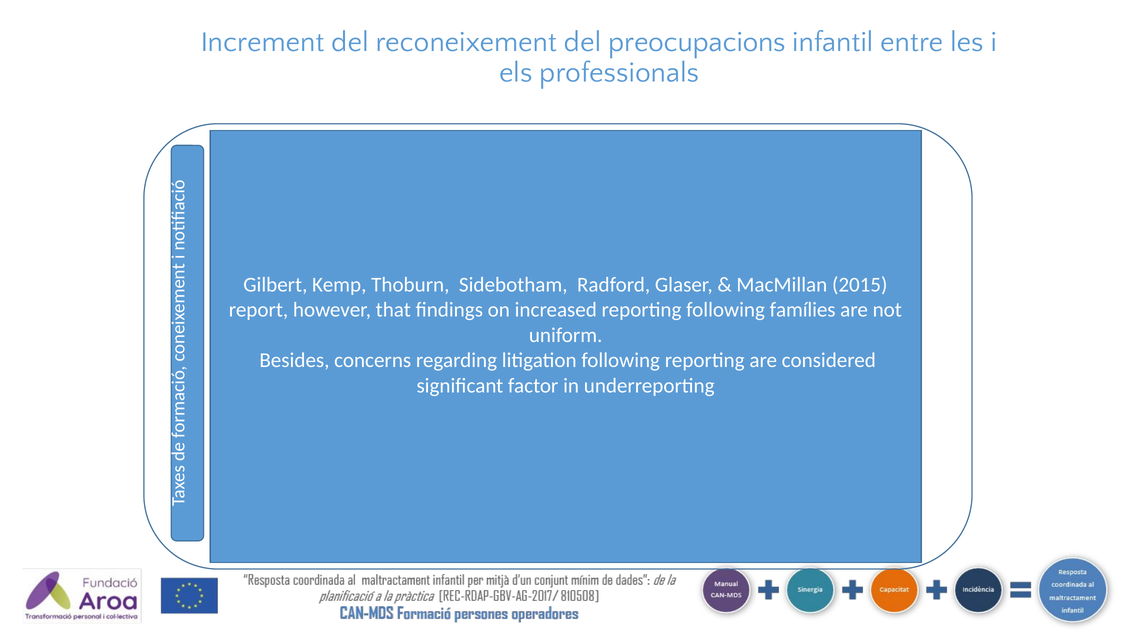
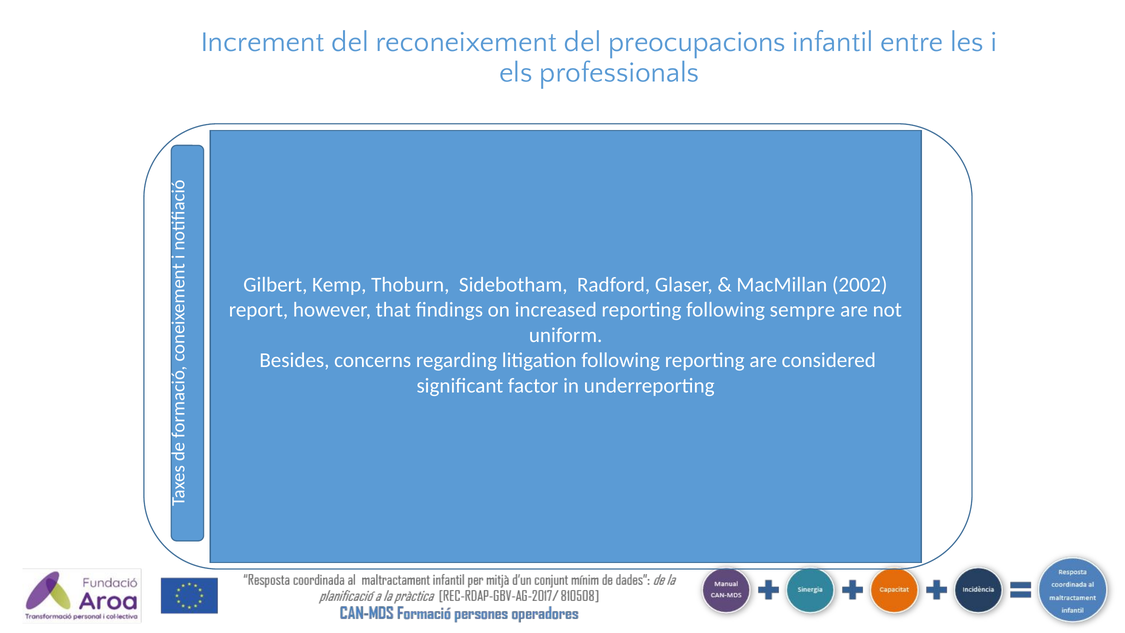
2015: 2015 -> 2002 (860, 284)
famílies: famílies -> sempre (802, 310)
